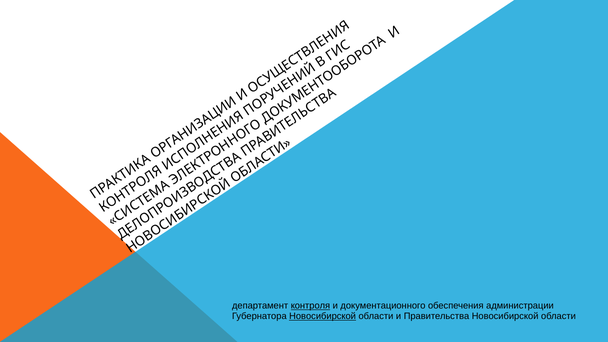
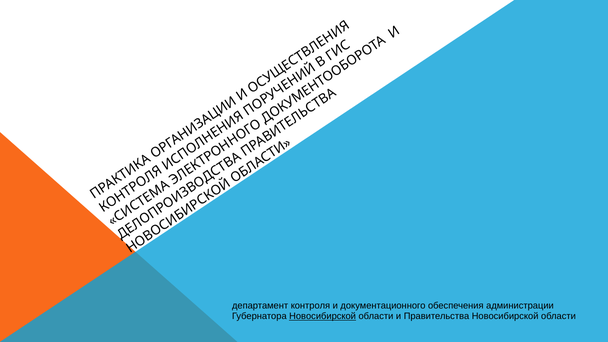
контроля underline: present -> none (310, 306)
